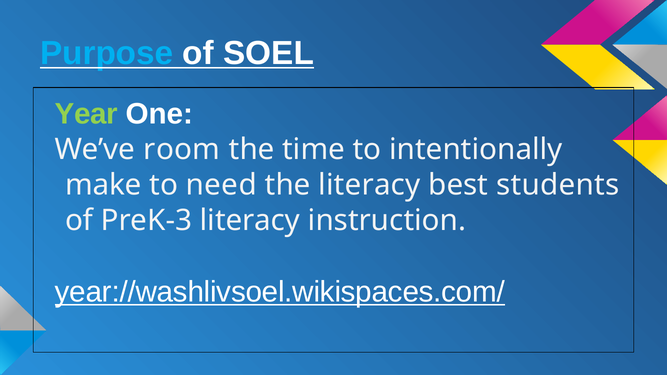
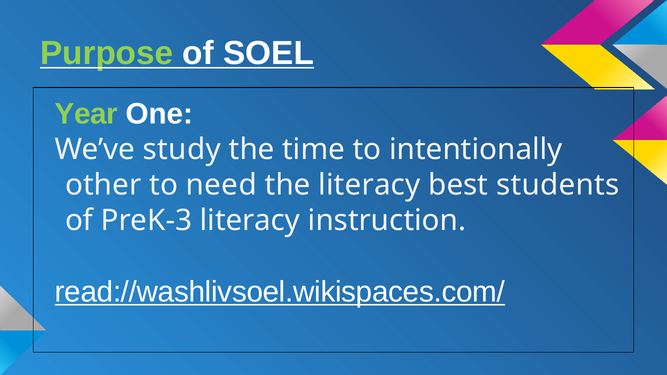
Purpose colour: light blue -> light green (107, 53)
room: room -> study (182, 150)
make: make -> other (103, 185)
year://washlivsoel.wikispaces.com/: year://washlivsoel.wikispaces.com/ -> read://washlivsoel.wikispaces.com/ (280, 292)
